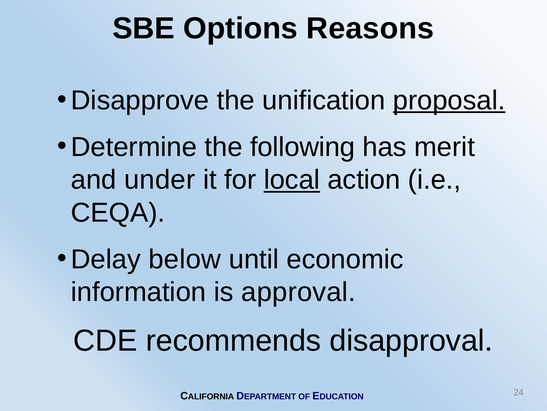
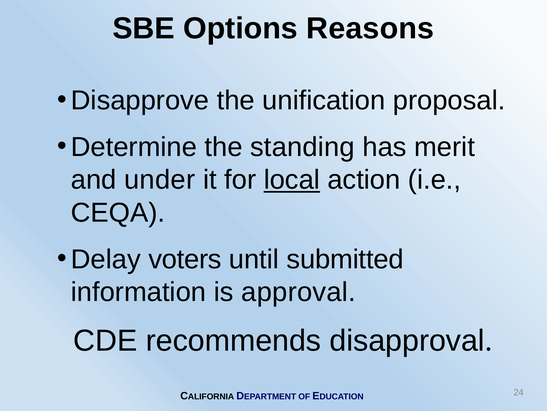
proposal underline: present -> none (449, 100)
following: following -> standing (302, 147)
below: below -> voters (185, 259)
economic: economic -> submitted (345, 259)
